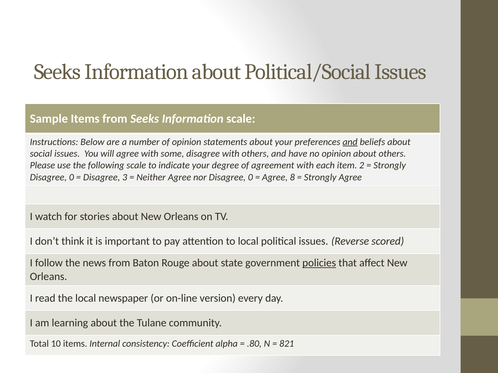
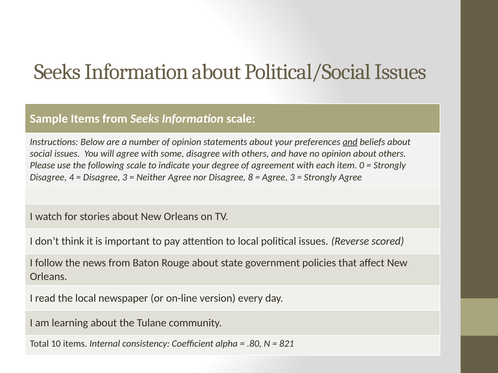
2: 2 -> 0 (362, 166)
0: 0 -> 4 (71, 177)
nor Disagree 0: 0 -> 8 (250, 177)
Agree 8: 8 -> 3 (292, 177)
policies underline: present -> none (319, 263)
